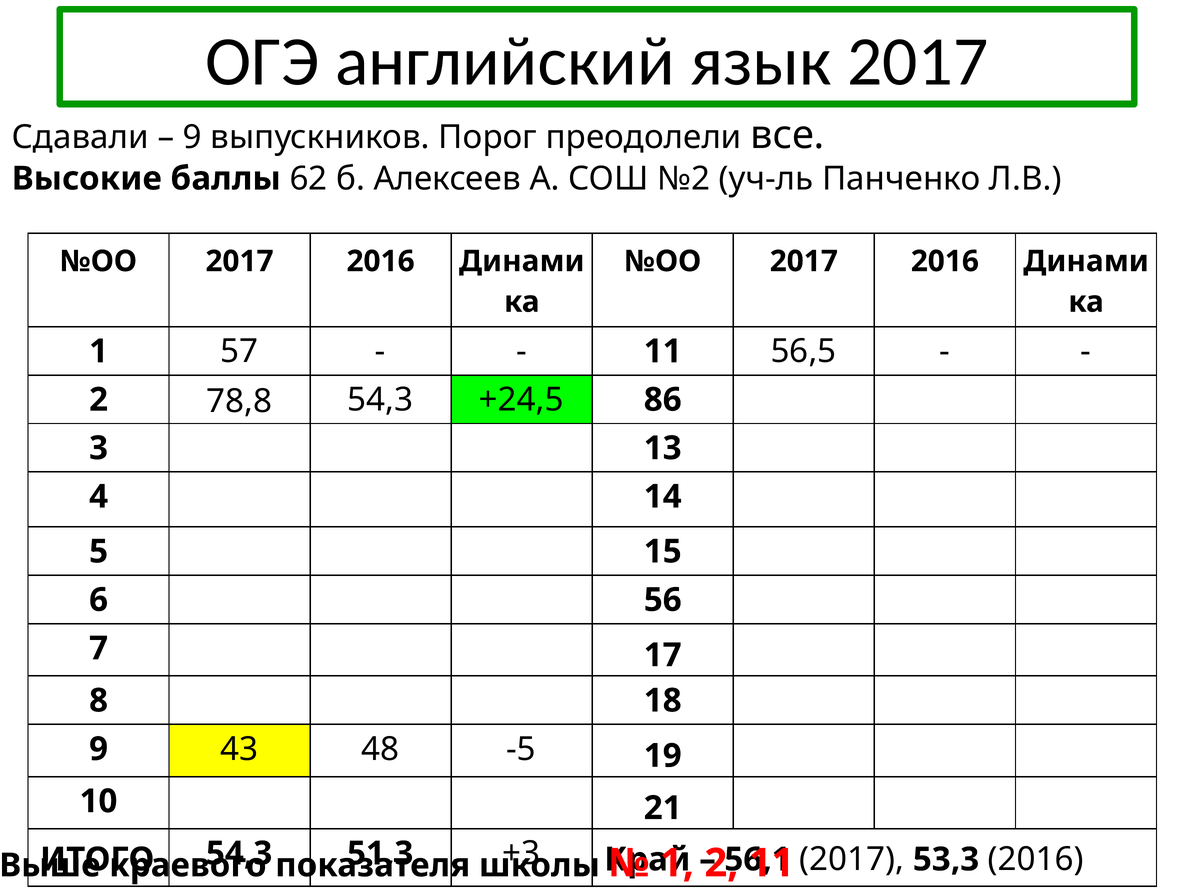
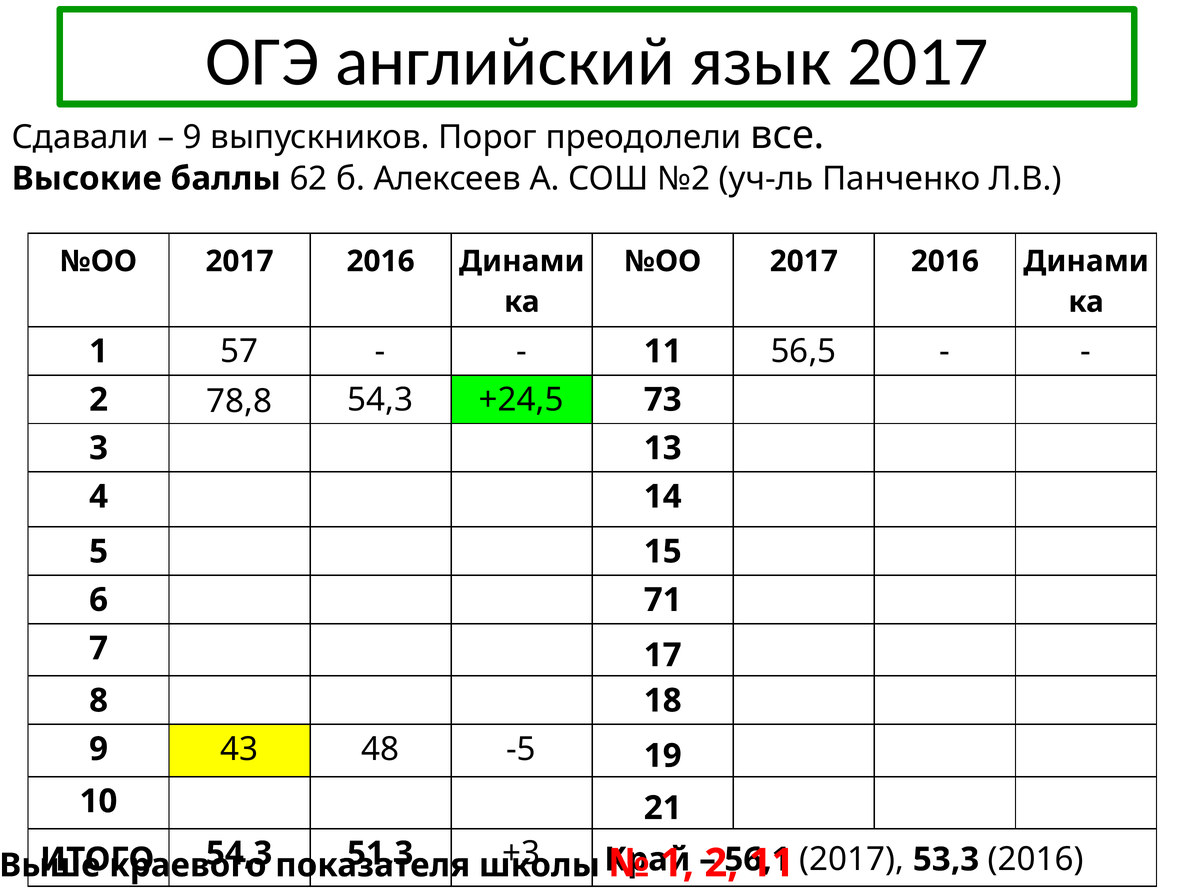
86: 86 -> 73 (663, 400)
56: 56 -> 71 (663, 600)
